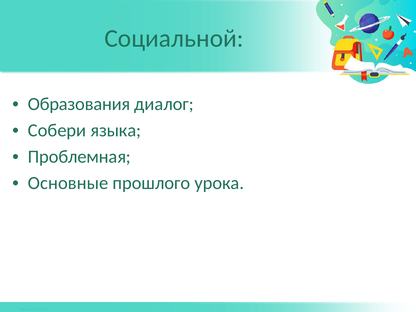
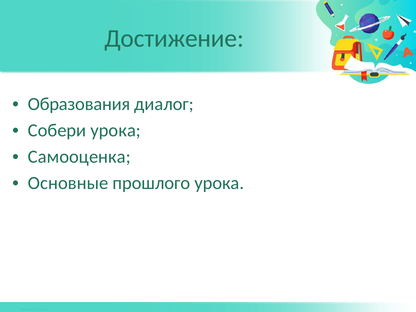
Социальной: Социальной -> Достижение (174, 38)
Собери языка: языка -> урока (116, 130)
Проблемная: Проблемная -> Самооценка (79, 157)
